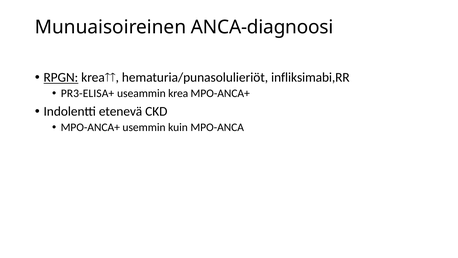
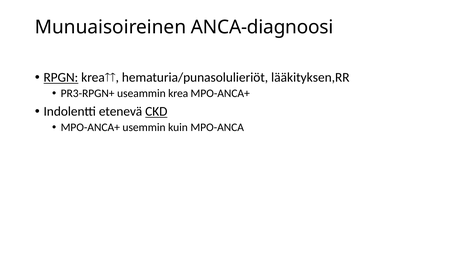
infliksimabi,RR: infliksimabi,RR -> lääkityksen,RR (310, 77)
PR3-ELISA+: PR3-ELISA+ -> PR3-RPGN+ (88, 93)
CKD underline: none -> present (156, 111)
